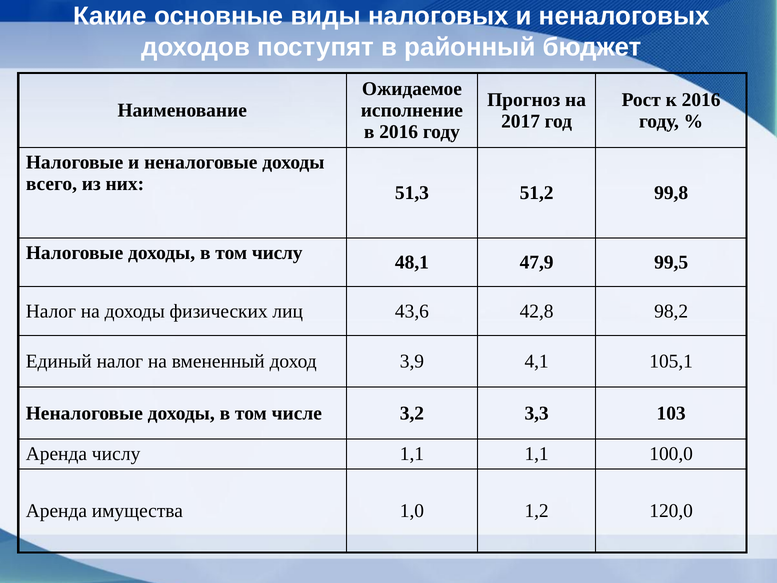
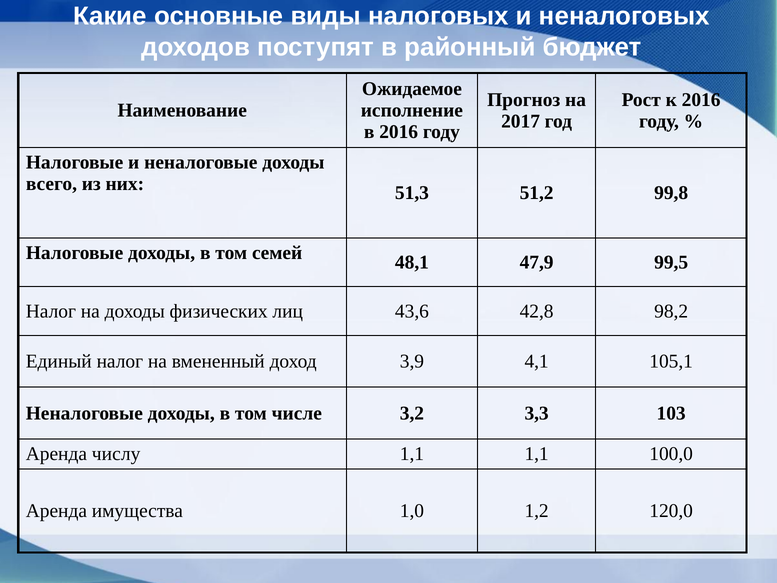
том числу: числу -> семей (277, 253)
